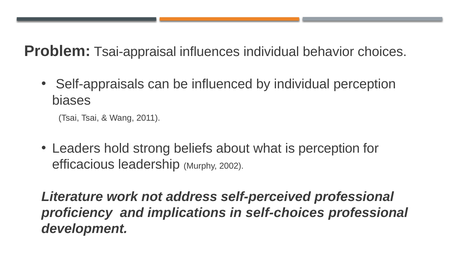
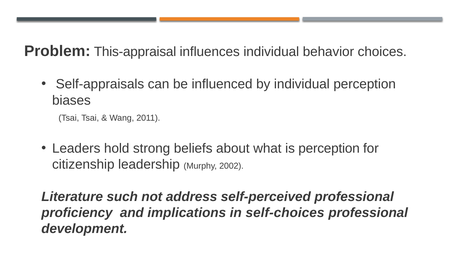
Tsai-appraisal: Tsai-appraisal -> This-appraisal (135, 52)
efficacious: efficacious -> citizenship (83, 165)
work: work -> such (122, 197)
